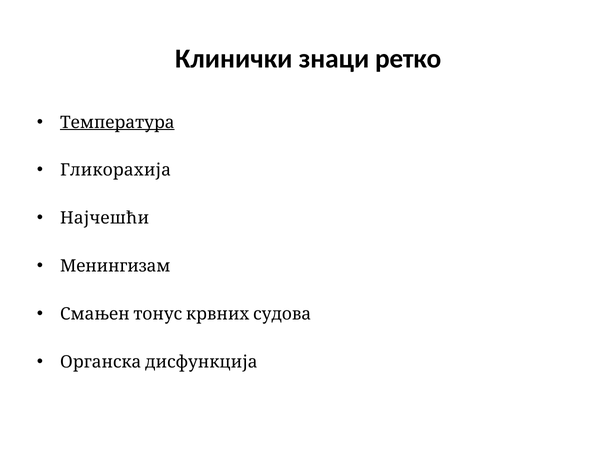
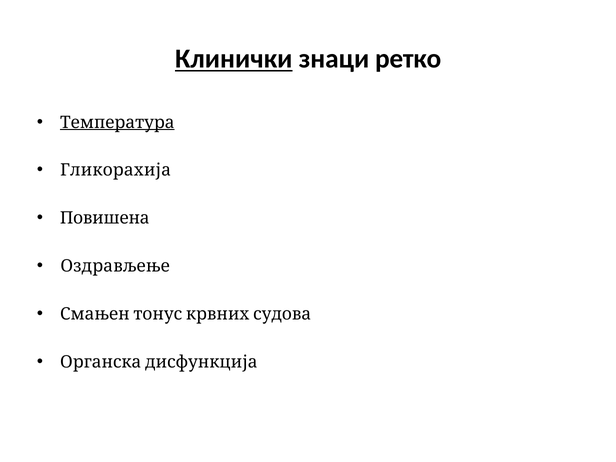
Клинички underline: none -> present (234, 59)
Најчешћи: Најчешћи -> Повишена (105, 218)
Менингизам: Менингизам -> Оздрављење (115, 266)
